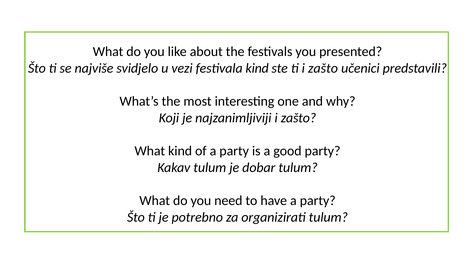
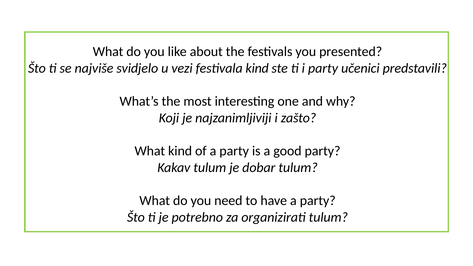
ti i zašto: zašto -> party (323, 68)
